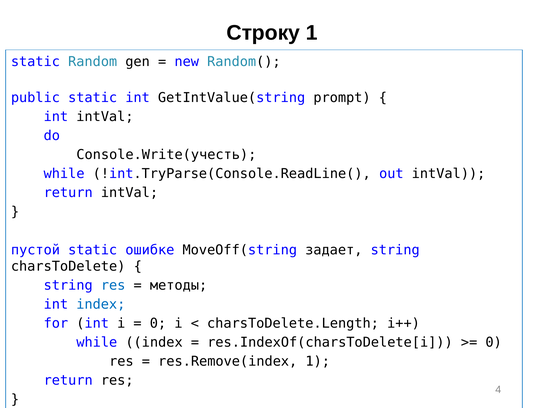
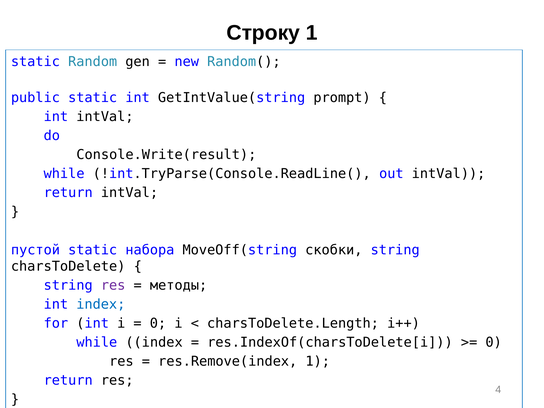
Console.Write(учесть: Console.Write(учесть -> Console.Write(result (166, 155)
ошибке: ошибке -> набора (150, 250)
задает: задает -> скобки (334, 250)
res colour: blue -> purple (113, 285)
